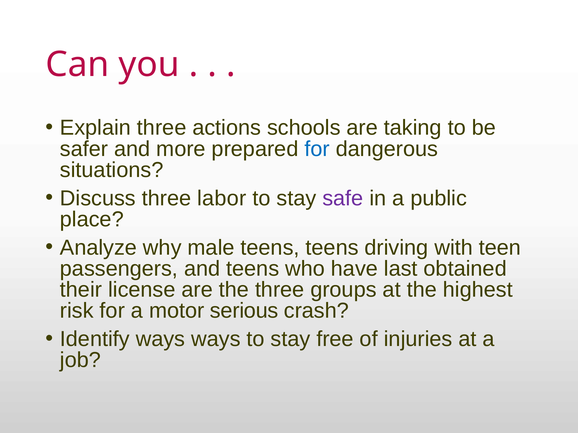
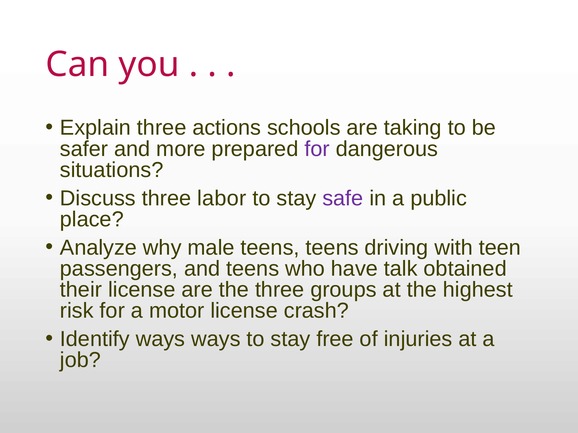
for colour: blue -> purple (317, 149)
last: last -> talk (401, 269)
motor serious: serious -> license (244, 311)
